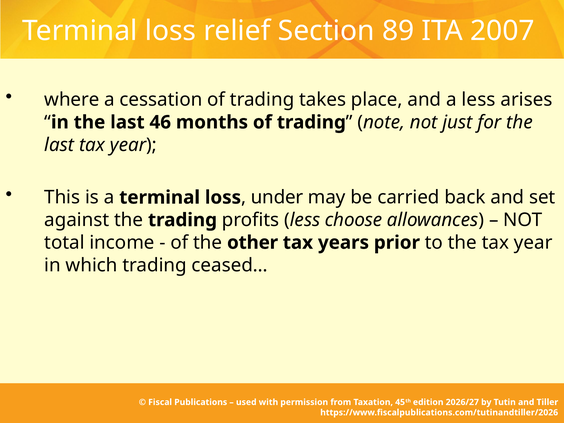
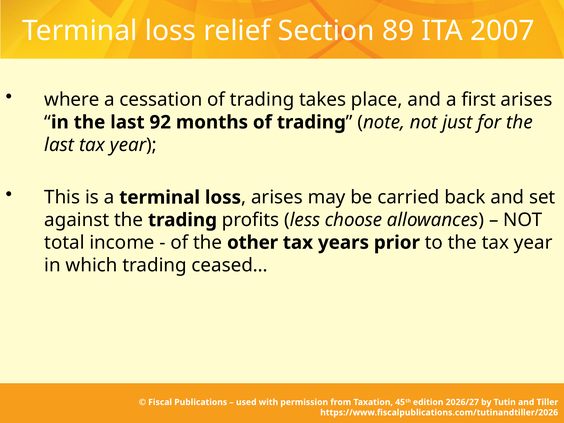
a less: less -> first (479, 100)
46: 46 -> 92 (160, 122)
under: under -> arises (277, 197)
